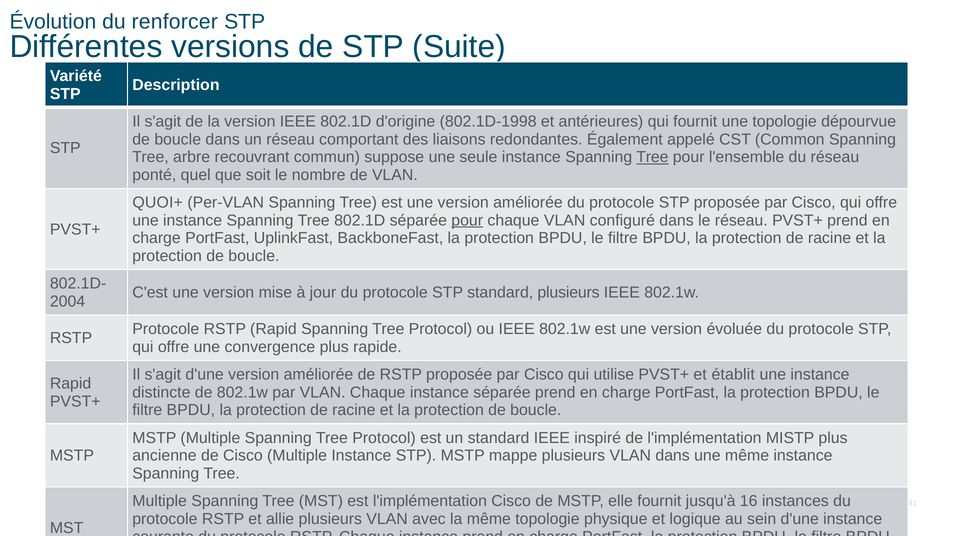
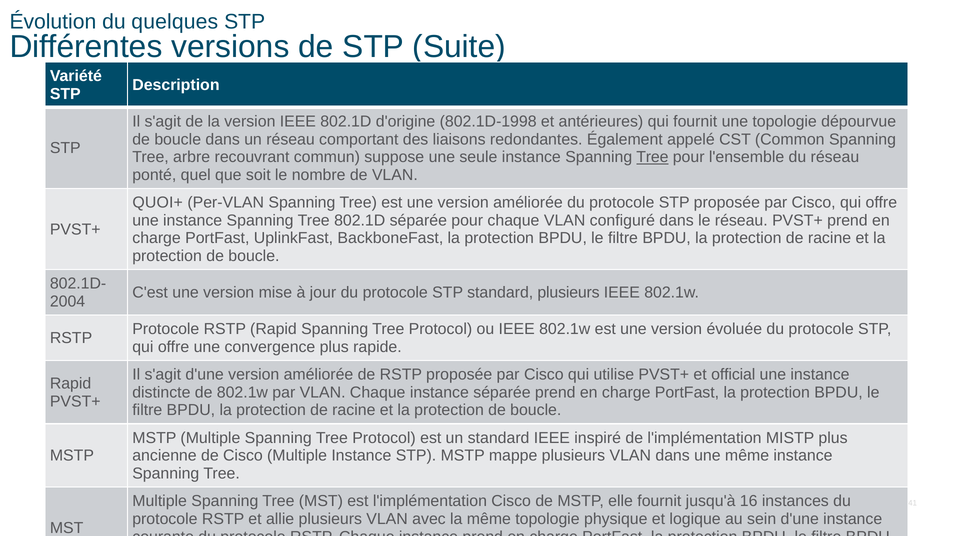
renforcer: renforcer -> quelques (175, 22)
pour underline: present -> none (467, 220)
établit: établit -> official (733, 375)
